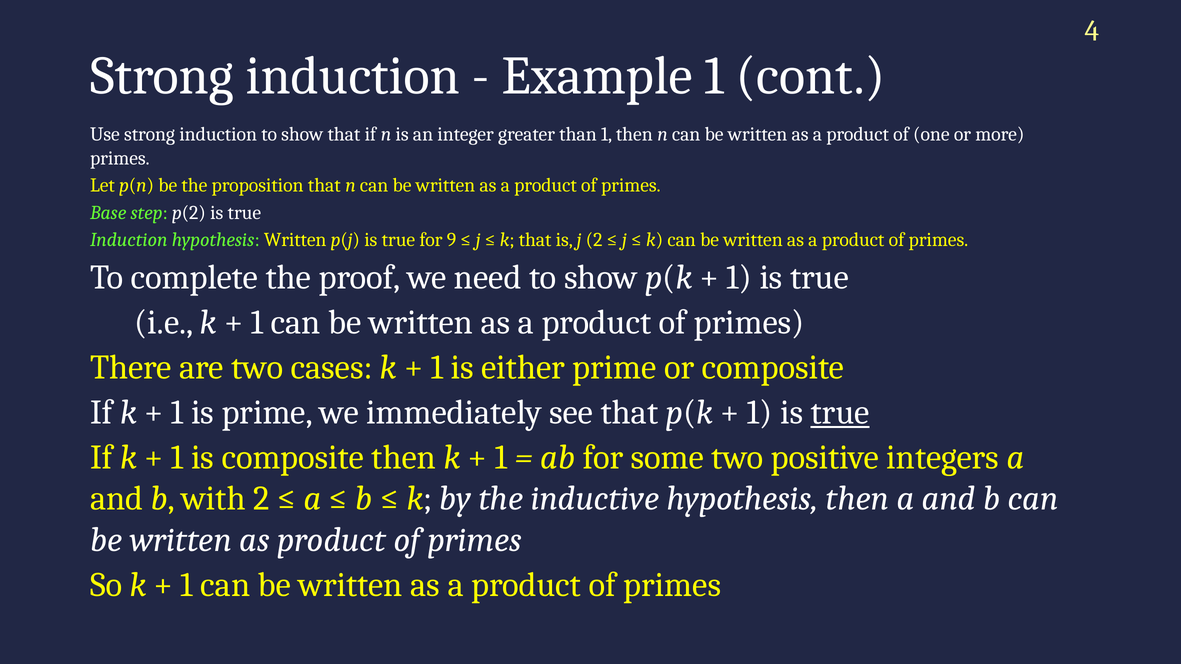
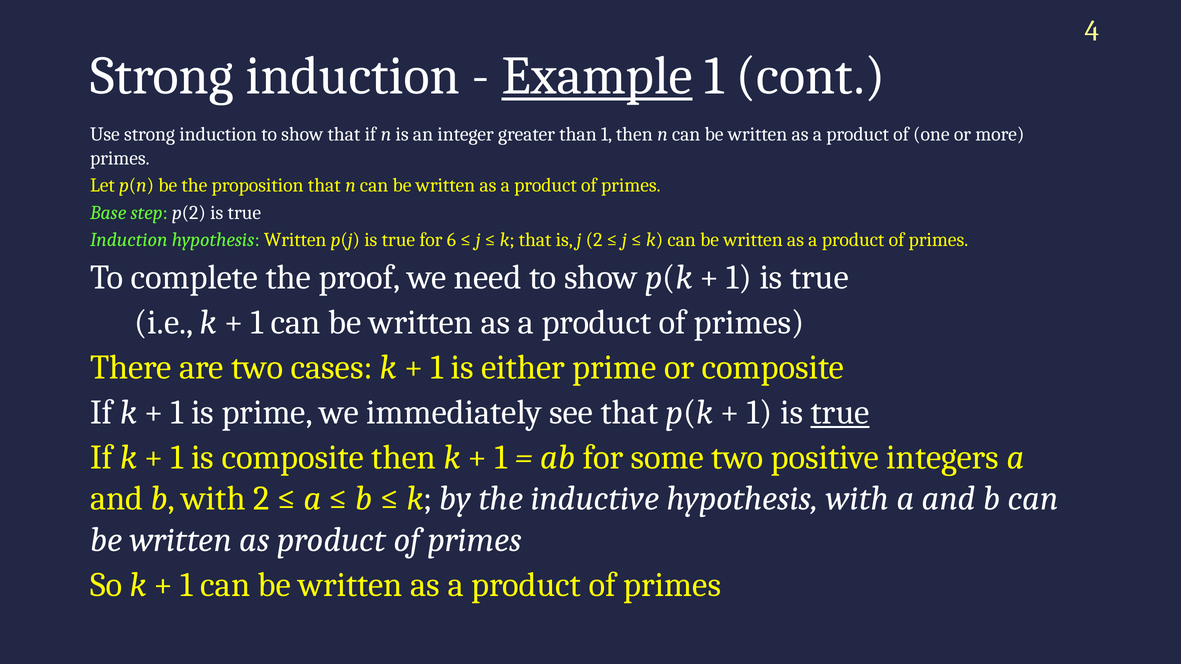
Example underline: none -> present (597, 76)
9: 9 -> 6 (451, 240)
hypothesis then: then -> with (857, 499)
